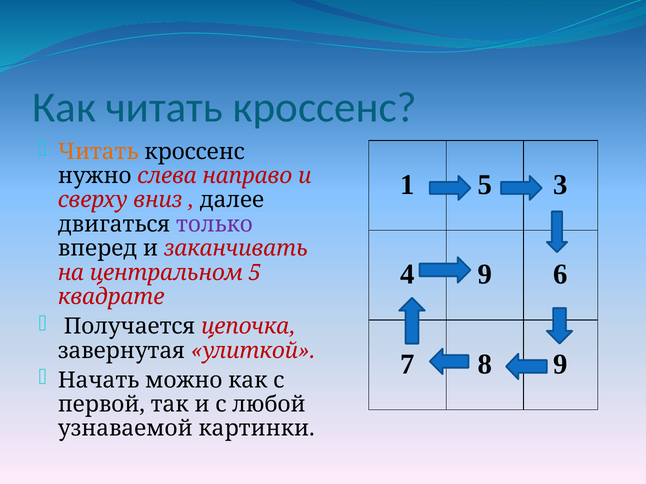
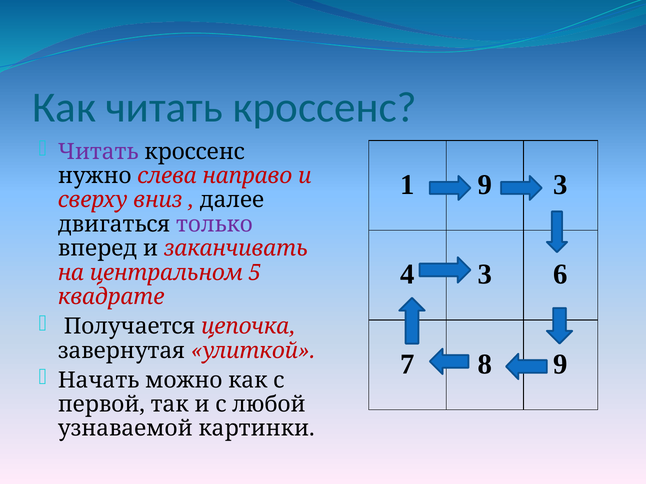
Читать colour: orange -> purple (98, 152)
1 5: 5 -> 9 (485, 185)
4 9: 9 -> 3 (485, 275)
